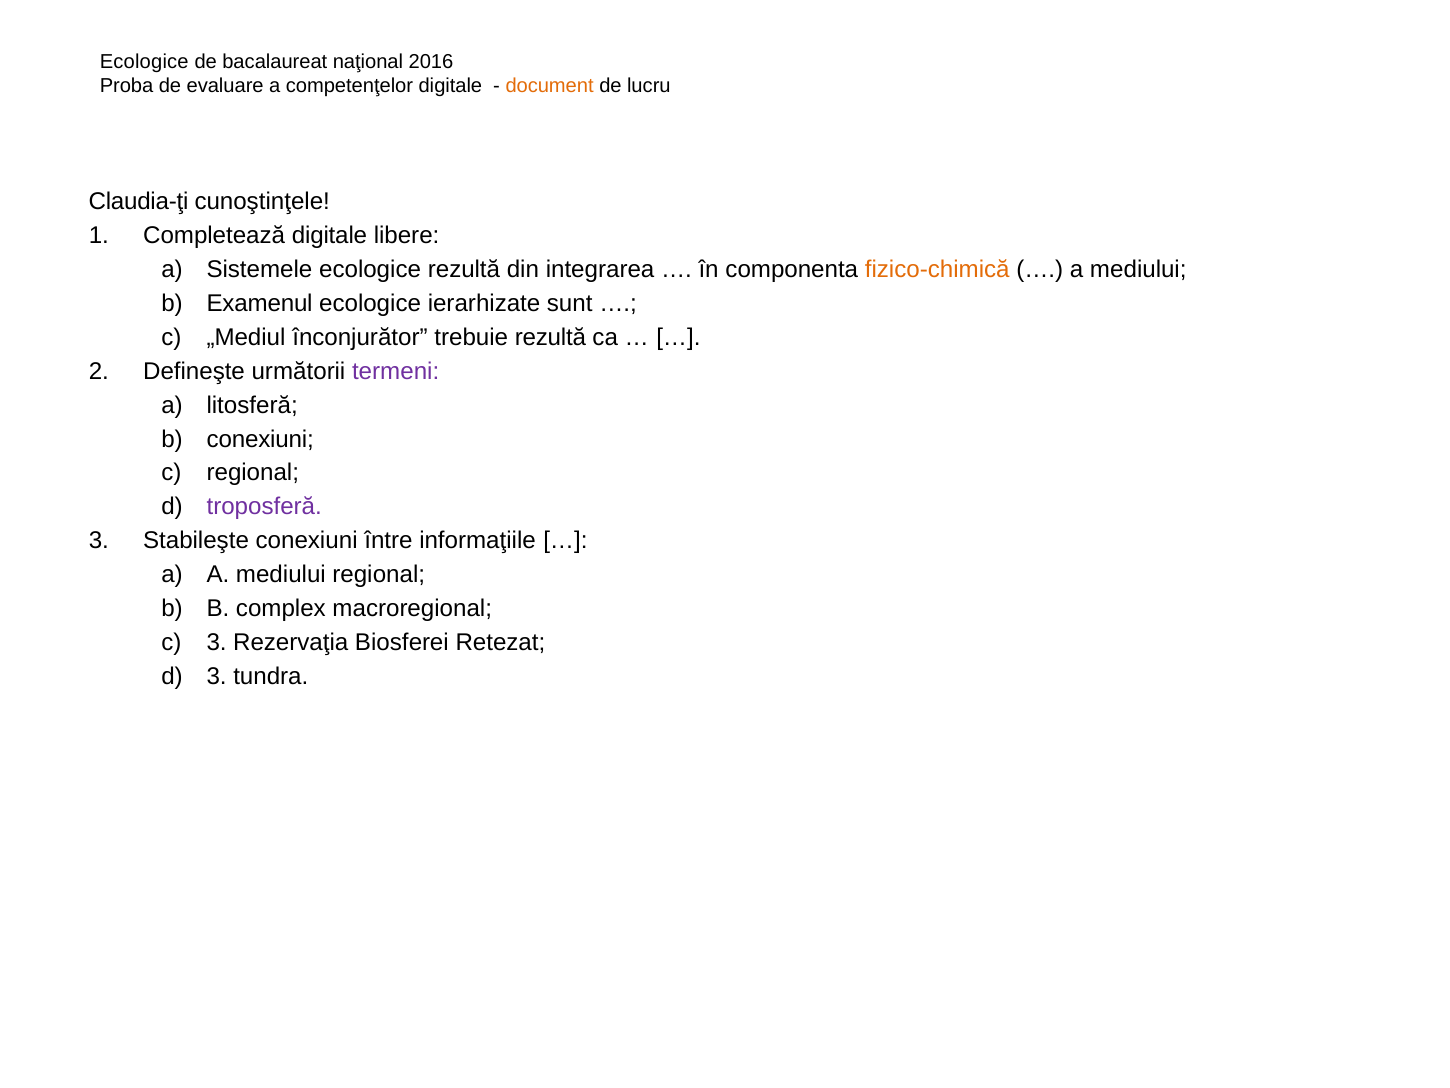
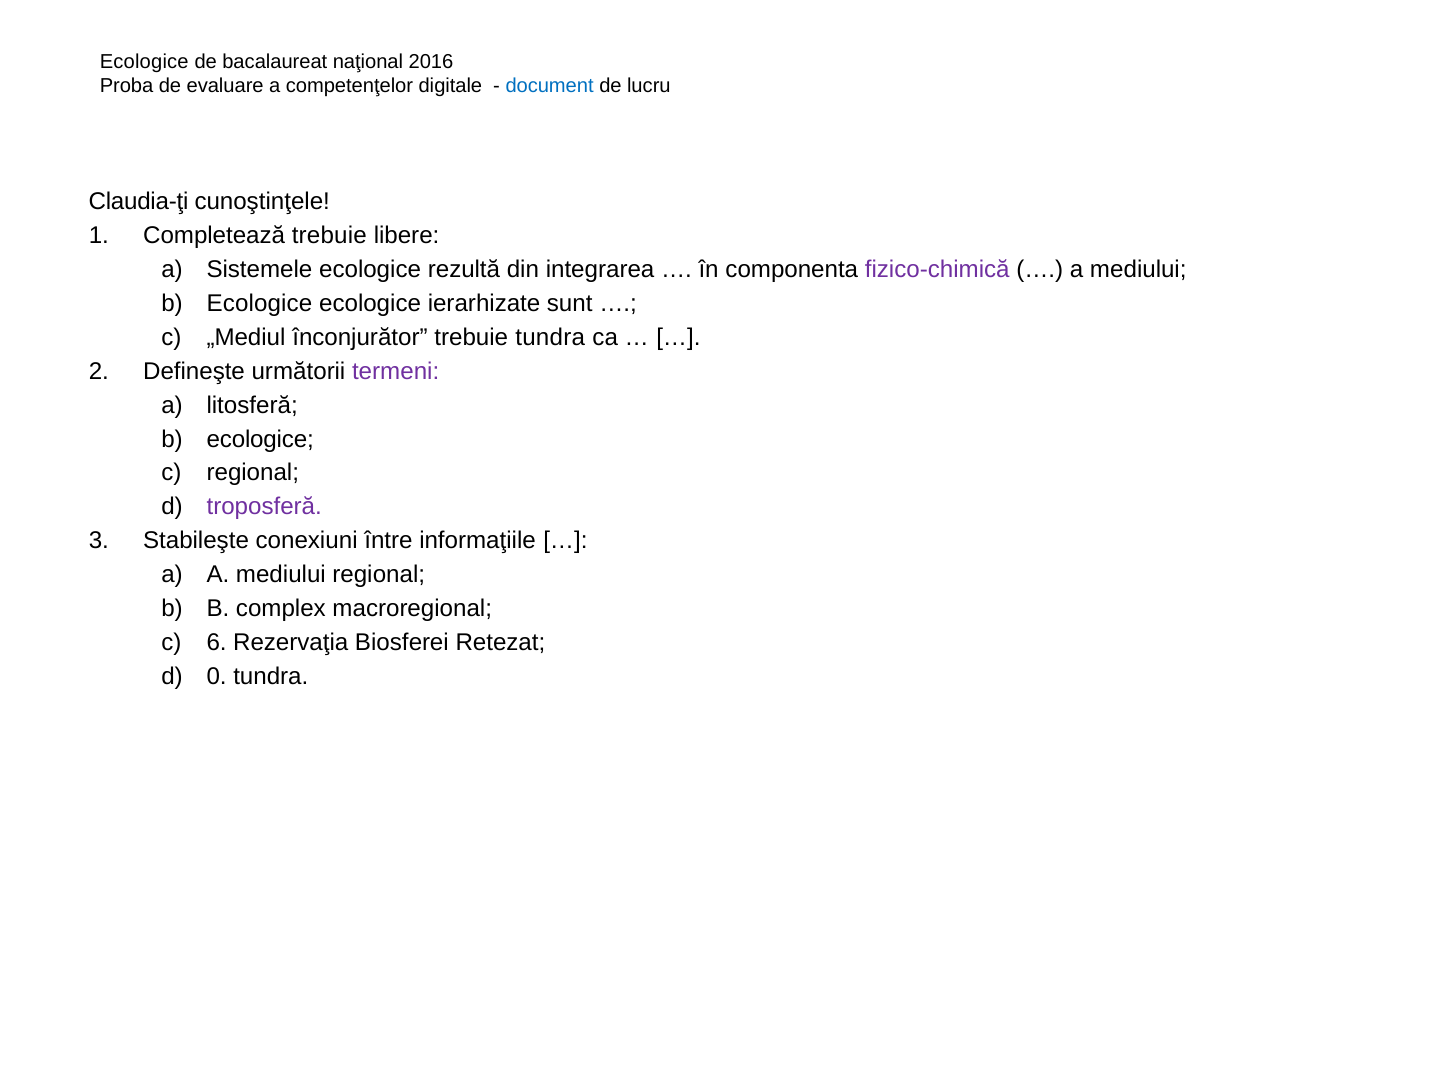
document colour: orange -> blue (550, 86)
Completează digitale: digitale -> trebuie (329, 236)
fizico-chimică colour: orange -> purple (937, 270)
Examenul: Examenul -> Ecologice (259, 303)
trebuie rezultă: rezultă -> tundra (550, 337)
conexiuni: conexiuni -> ecologice (260, 439)
3: 3 -> 6 (217, 642)
3: 3 -> 0 (217, 676)
